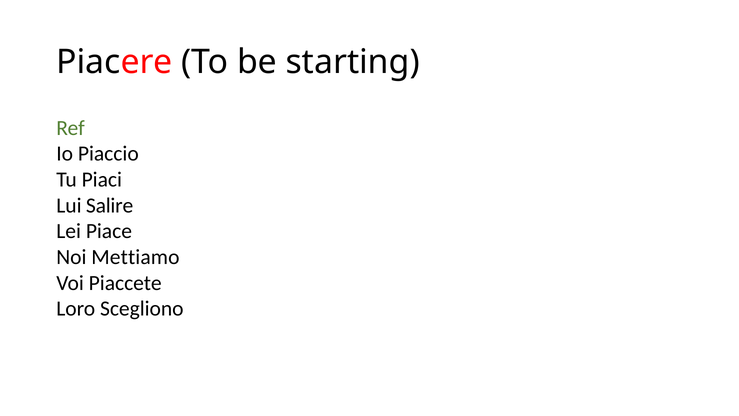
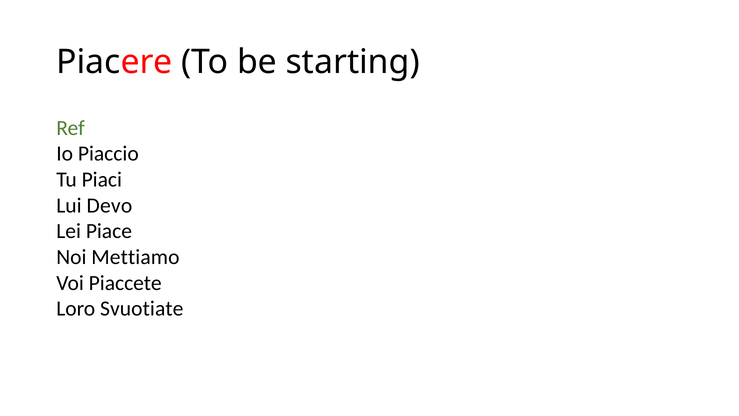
Salire: Salire -> Devo (109, 205)
Scegliono: Scegliono -> Svuotiate (142, 309)
